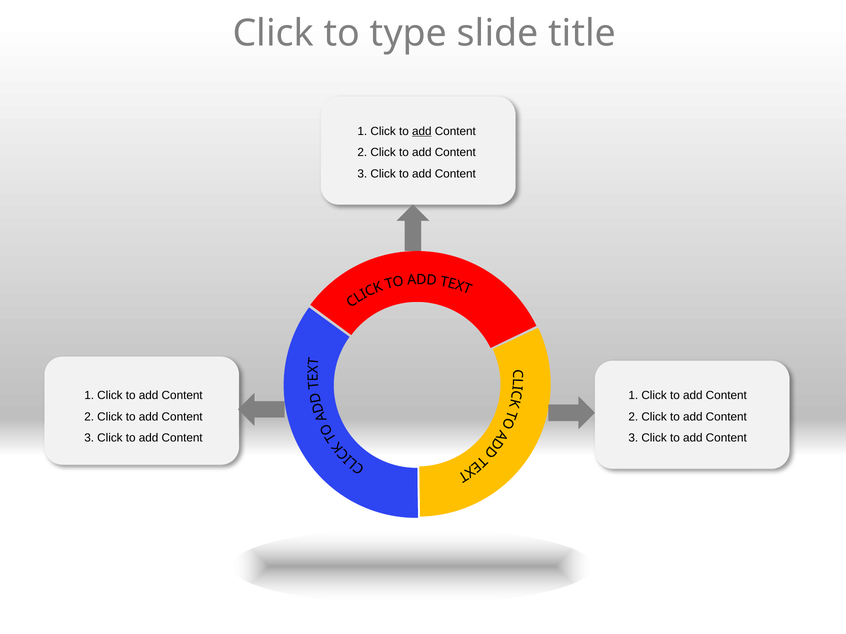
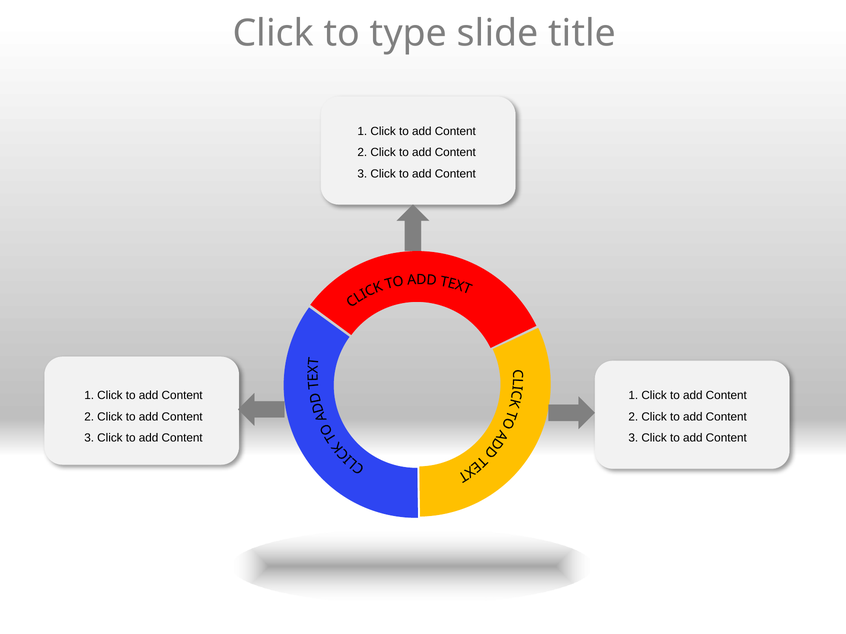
add underline: present -> none (422, 131)
